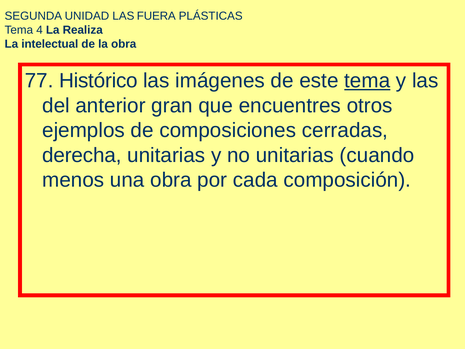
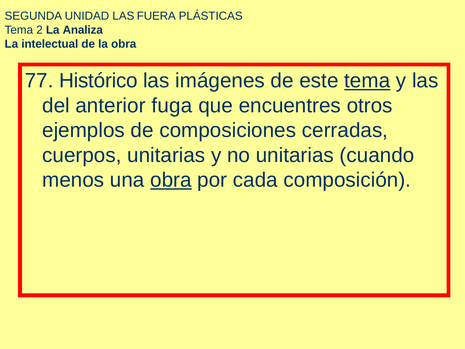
4: 4 -> 2 (39, 30)
Realiza: Realiza -> Analiza (83, 30)
gran: gran -> fuga (172, 105)
derecha: derecha -> cuerpos (82, 155)
obra underline: none -> present (171, 180)
